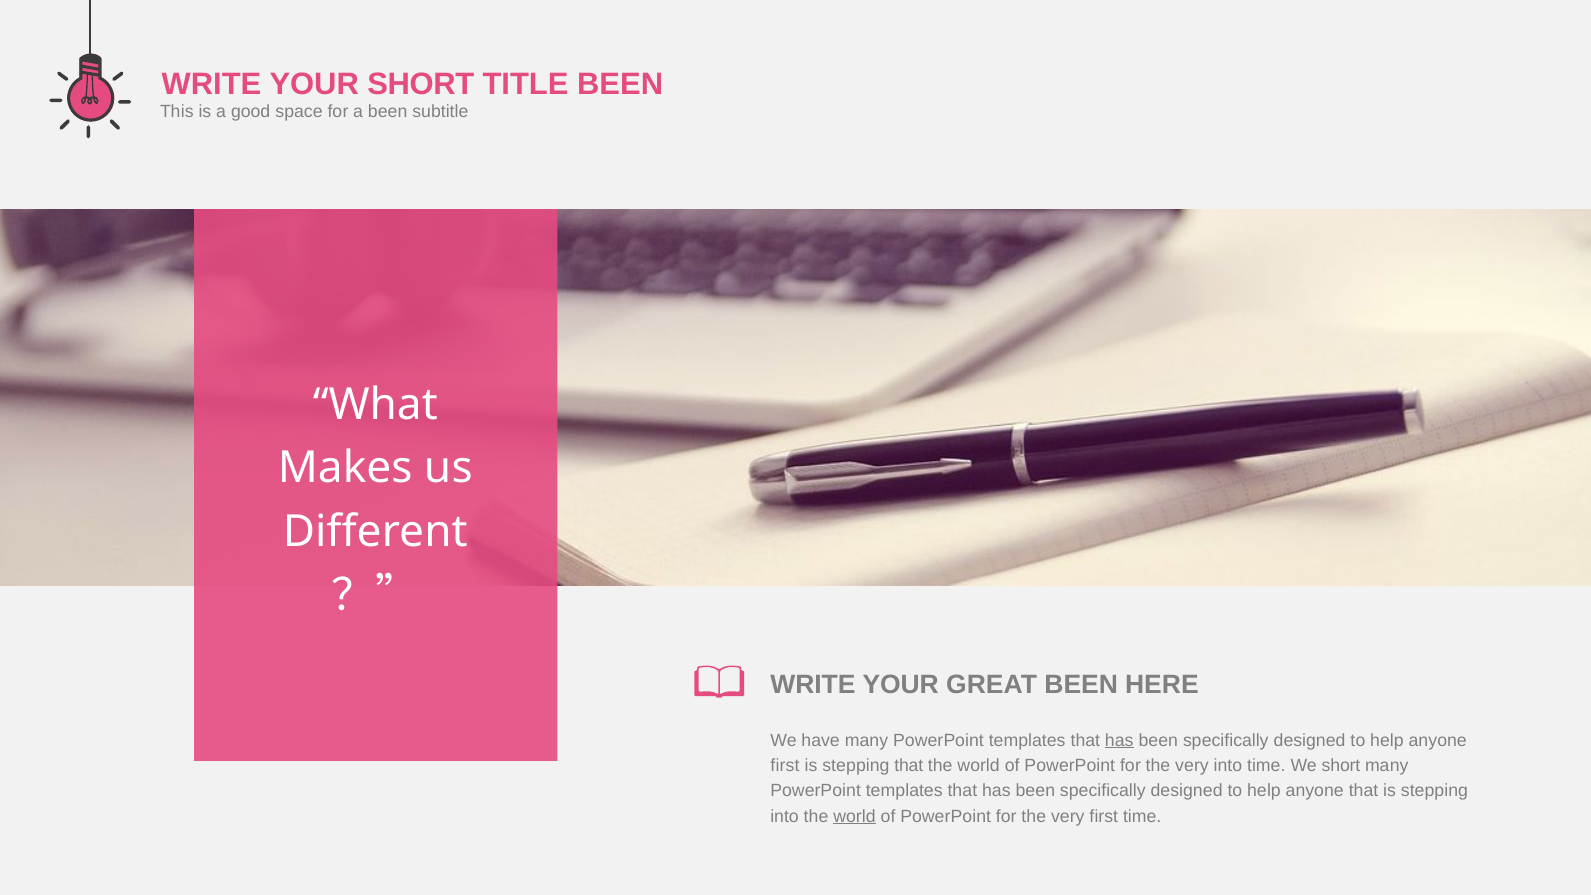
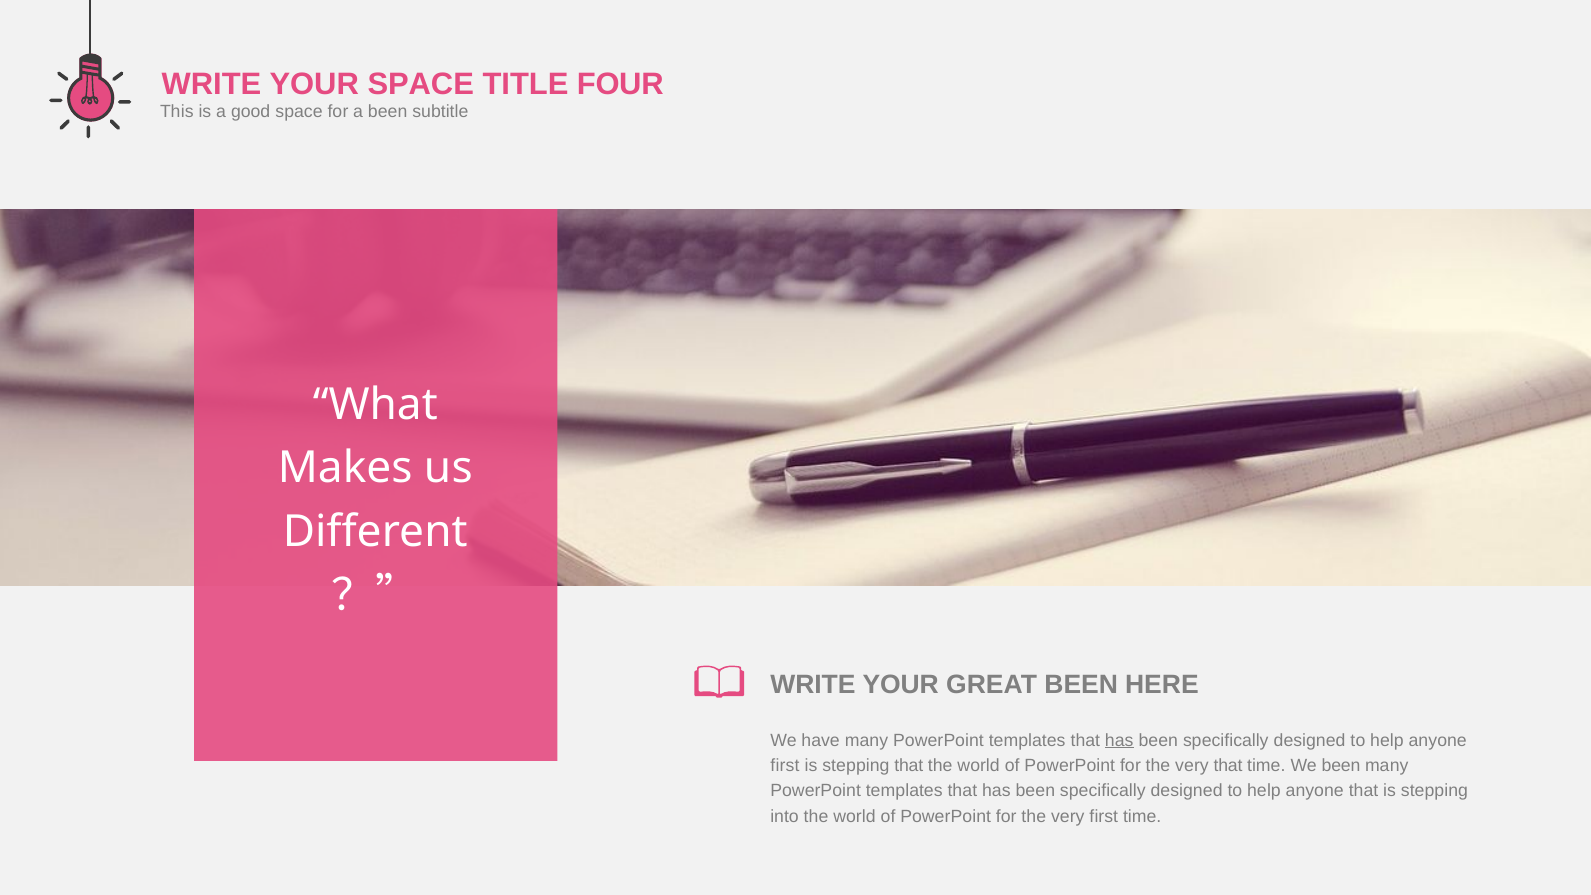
YOUR SHORT: SHORT -> SPACE (421, 84)
TITLE BEEN: BEEN -> FOUR (620, 84)
very into: into -> that (1228, 765)
We short: short -> been (1341, 765)
world underline: present -> none (855, 816)
